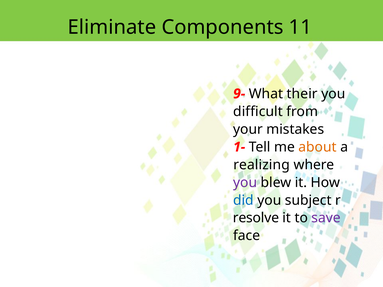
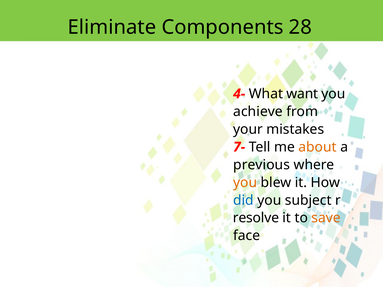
11: 11 -> 28 (300, 27)
9-: 9- -> 4- (239, 94)
their: their -> want (302, 94)
difficult: difficult -> achieve (258, 112)
1-: 1- -> 7- (239, 147)
realizing: realizing -> previous (262, 165)
you colour: purple -> orange (245, 183)
save colour: purple -> orange (326, 218)
